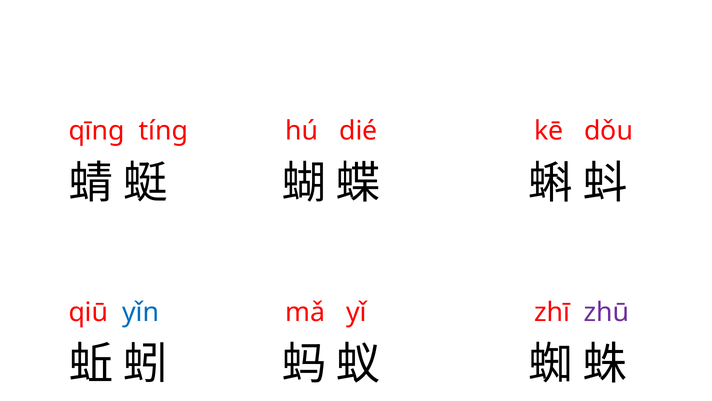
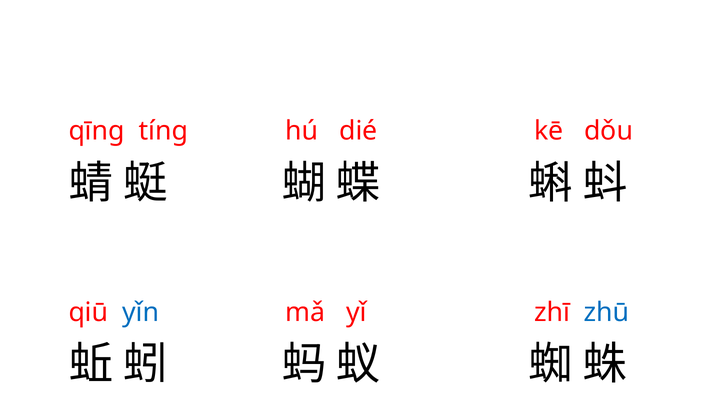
zhū colour: purple -> blue (607, 312)
